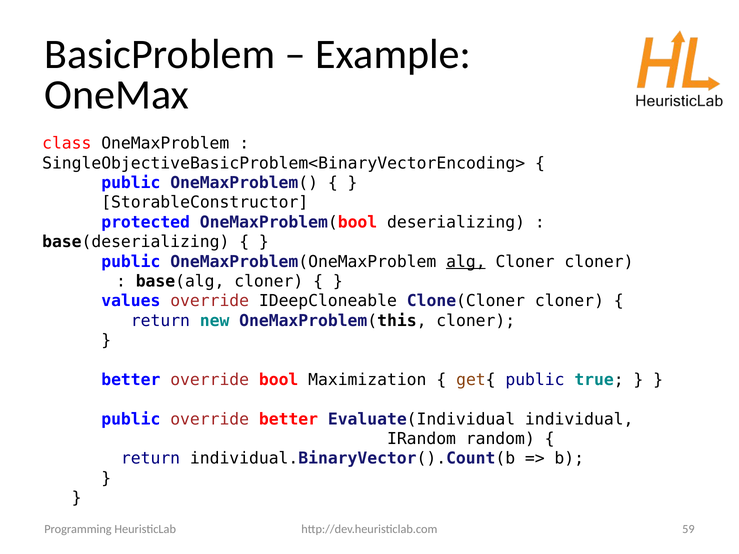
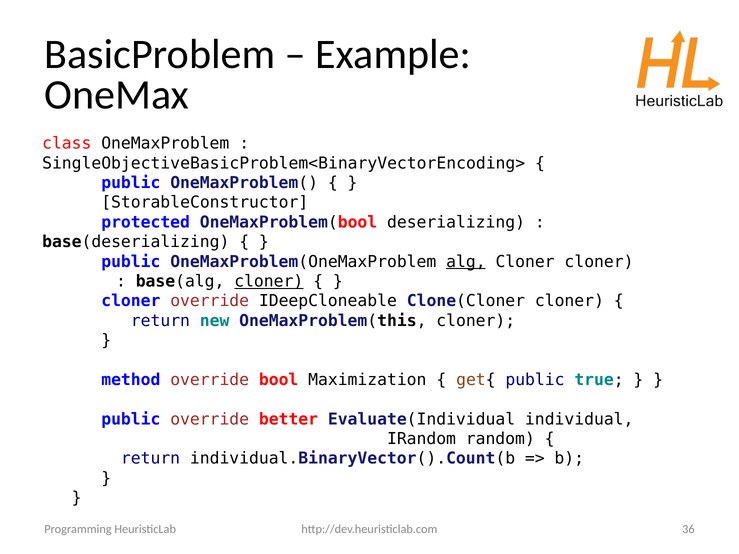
cloner underline: none -> present (269, 281)
values: values -> cloner (131, 301)
better: better -> method (131, 380)
59: 59 -> 36 (688, 529)
